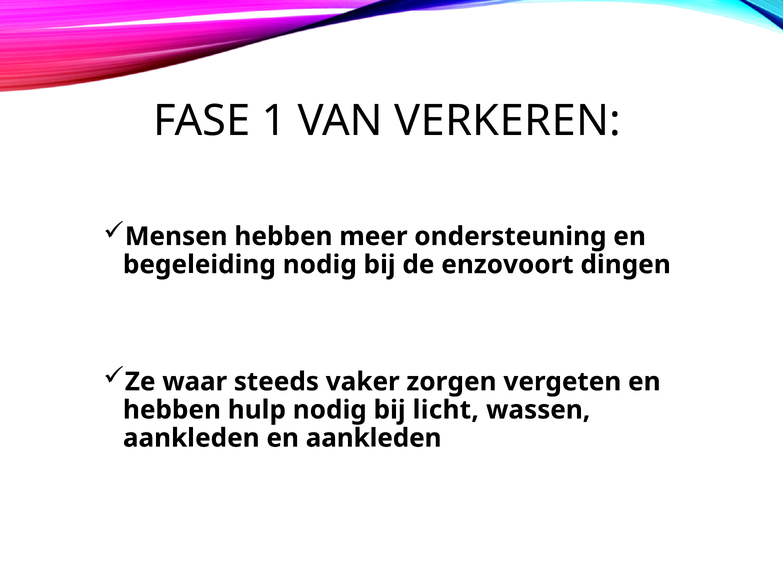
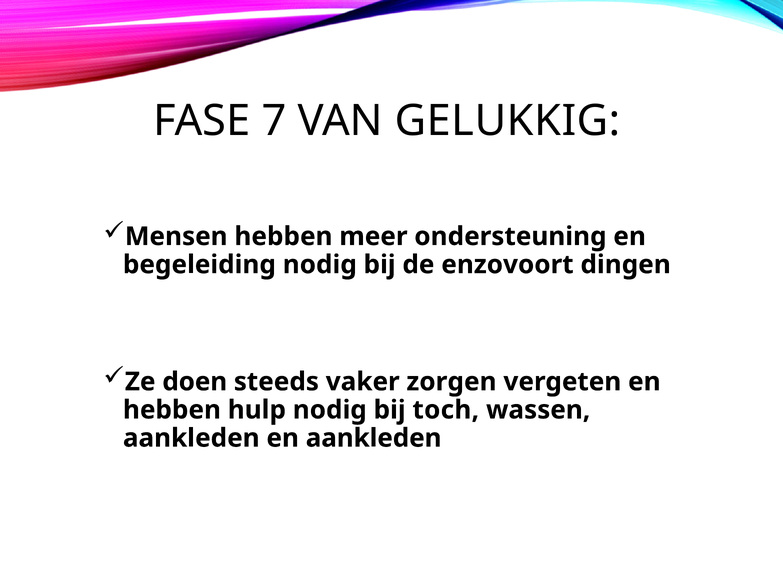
1: 1 -> 7 (274, 121)
VERKEREN: VERKEREN -> GELUKKIG (508, 121)
waar: waar -> doen (195, 382)
licht: licht -> toch (446, 410)
